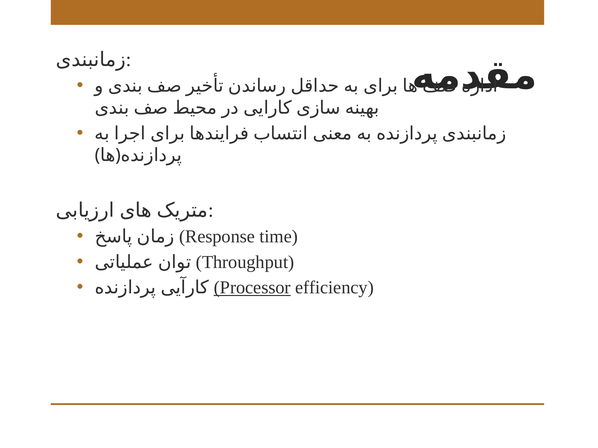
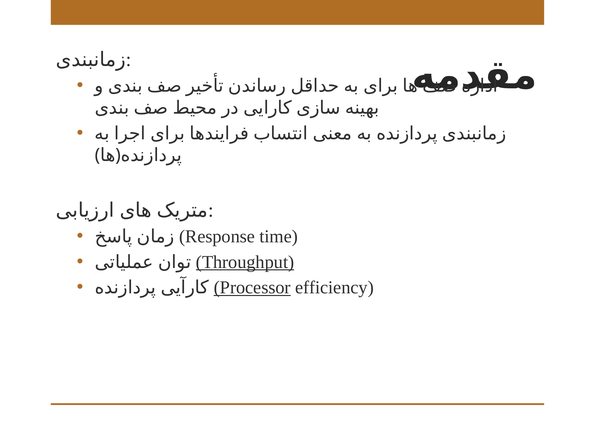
Throughput underline: none -> present (245, 262)
